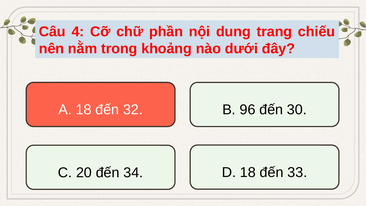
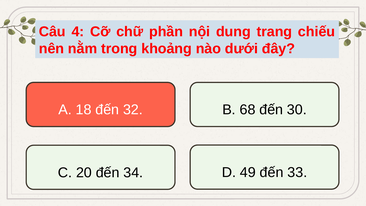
96: 96 -> 68 (248, 110)
D 18: 18 -> 49 (248, 172)
